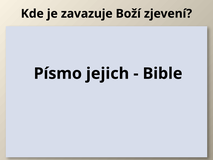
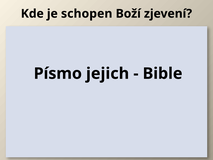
zavazuje: zavazuje -> schopen (87, 14)
